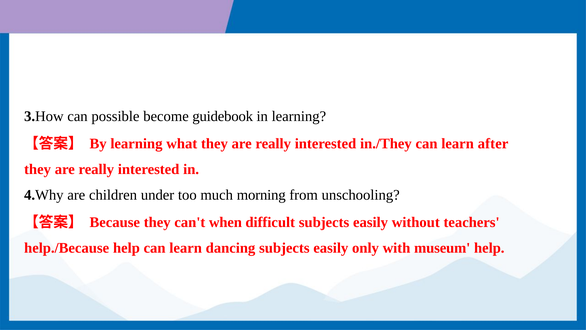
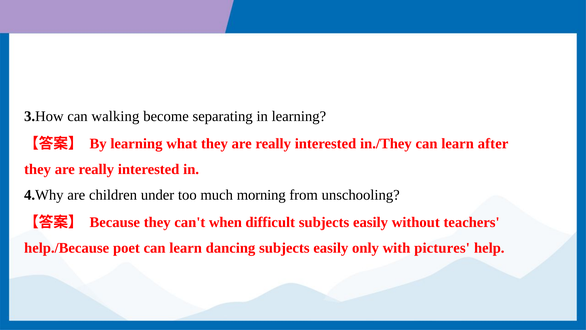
possible: possible -> walking (115, 116)
guidebook: guidebook -> separating (223, 116)
help./Because help: help -> poet (126, 248)
museum: museum -> pictures (442, 248)
